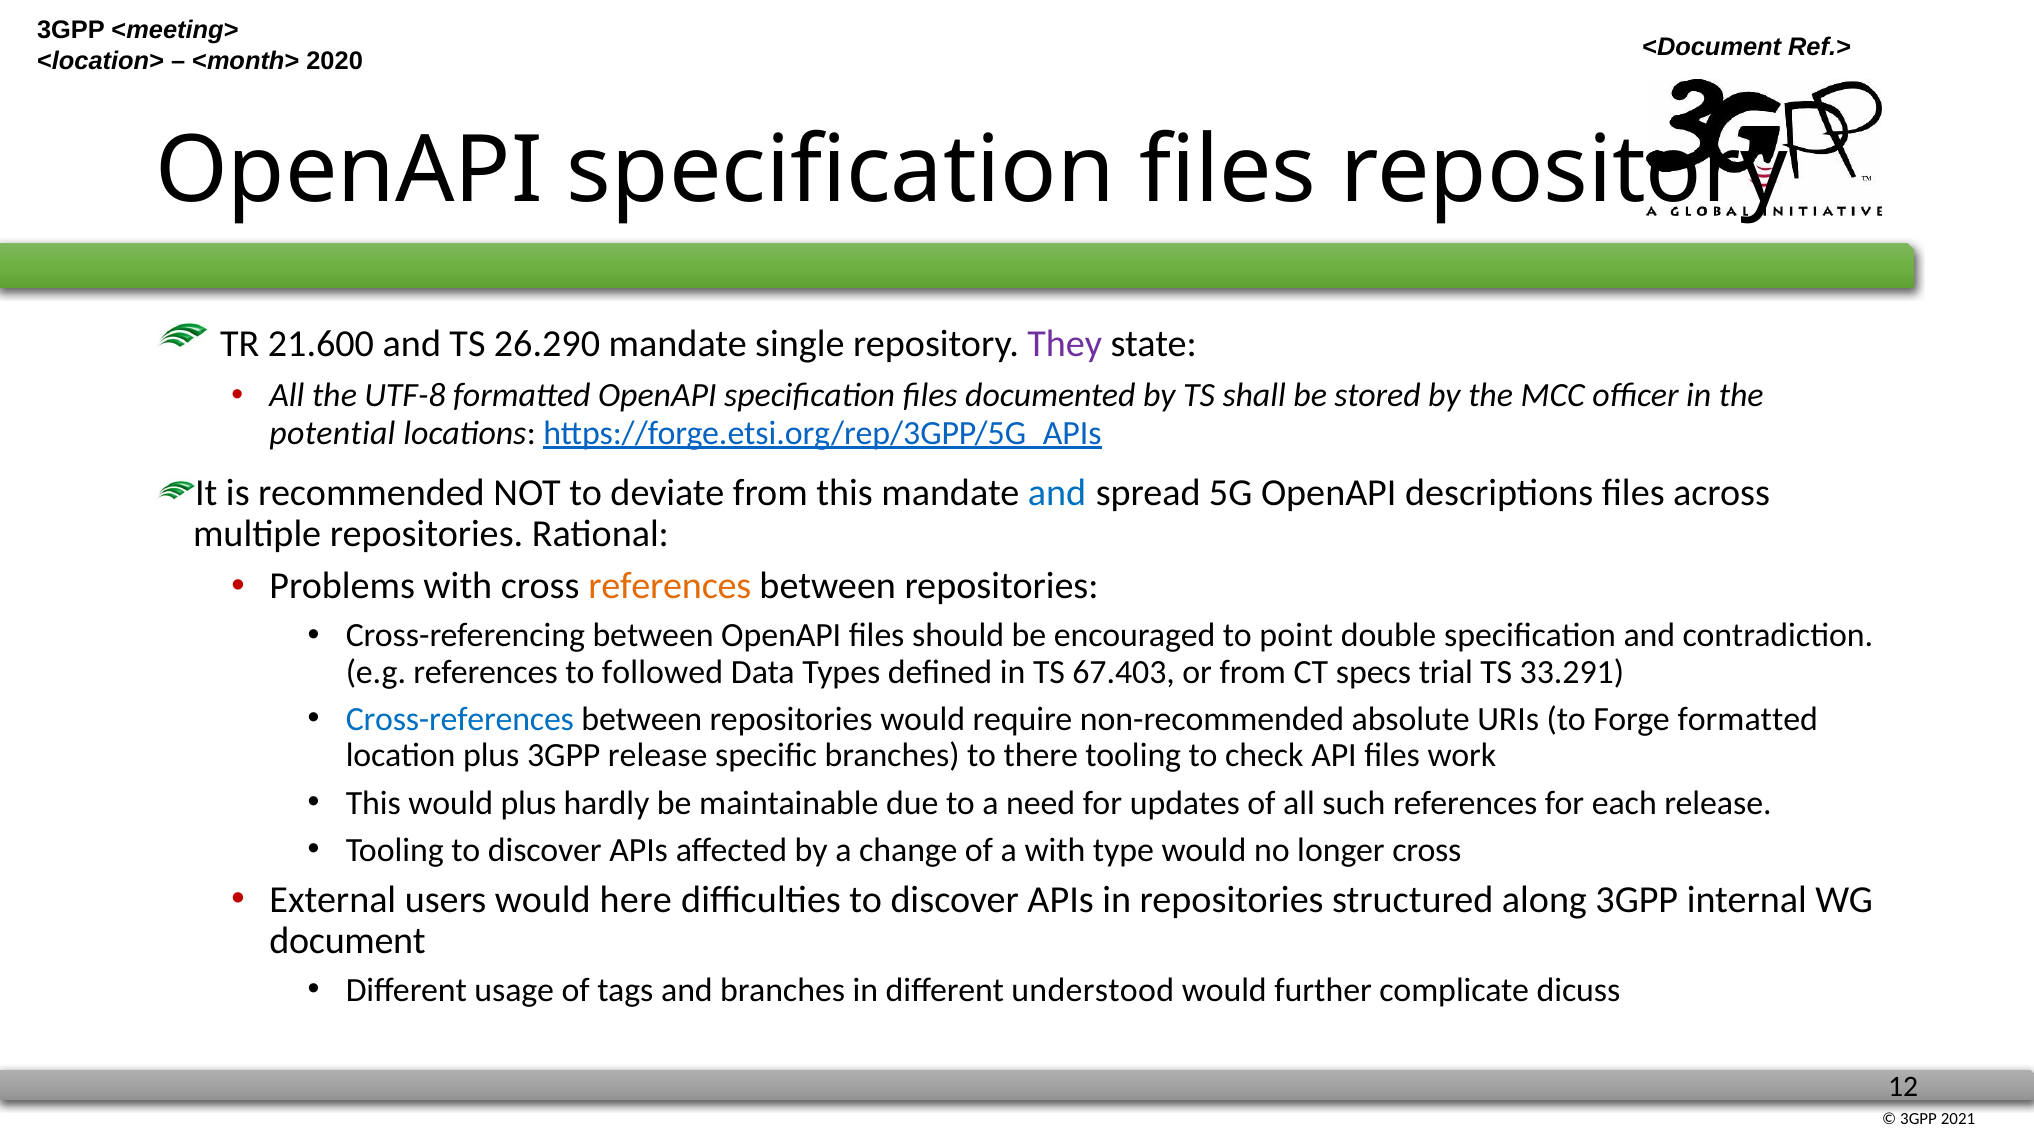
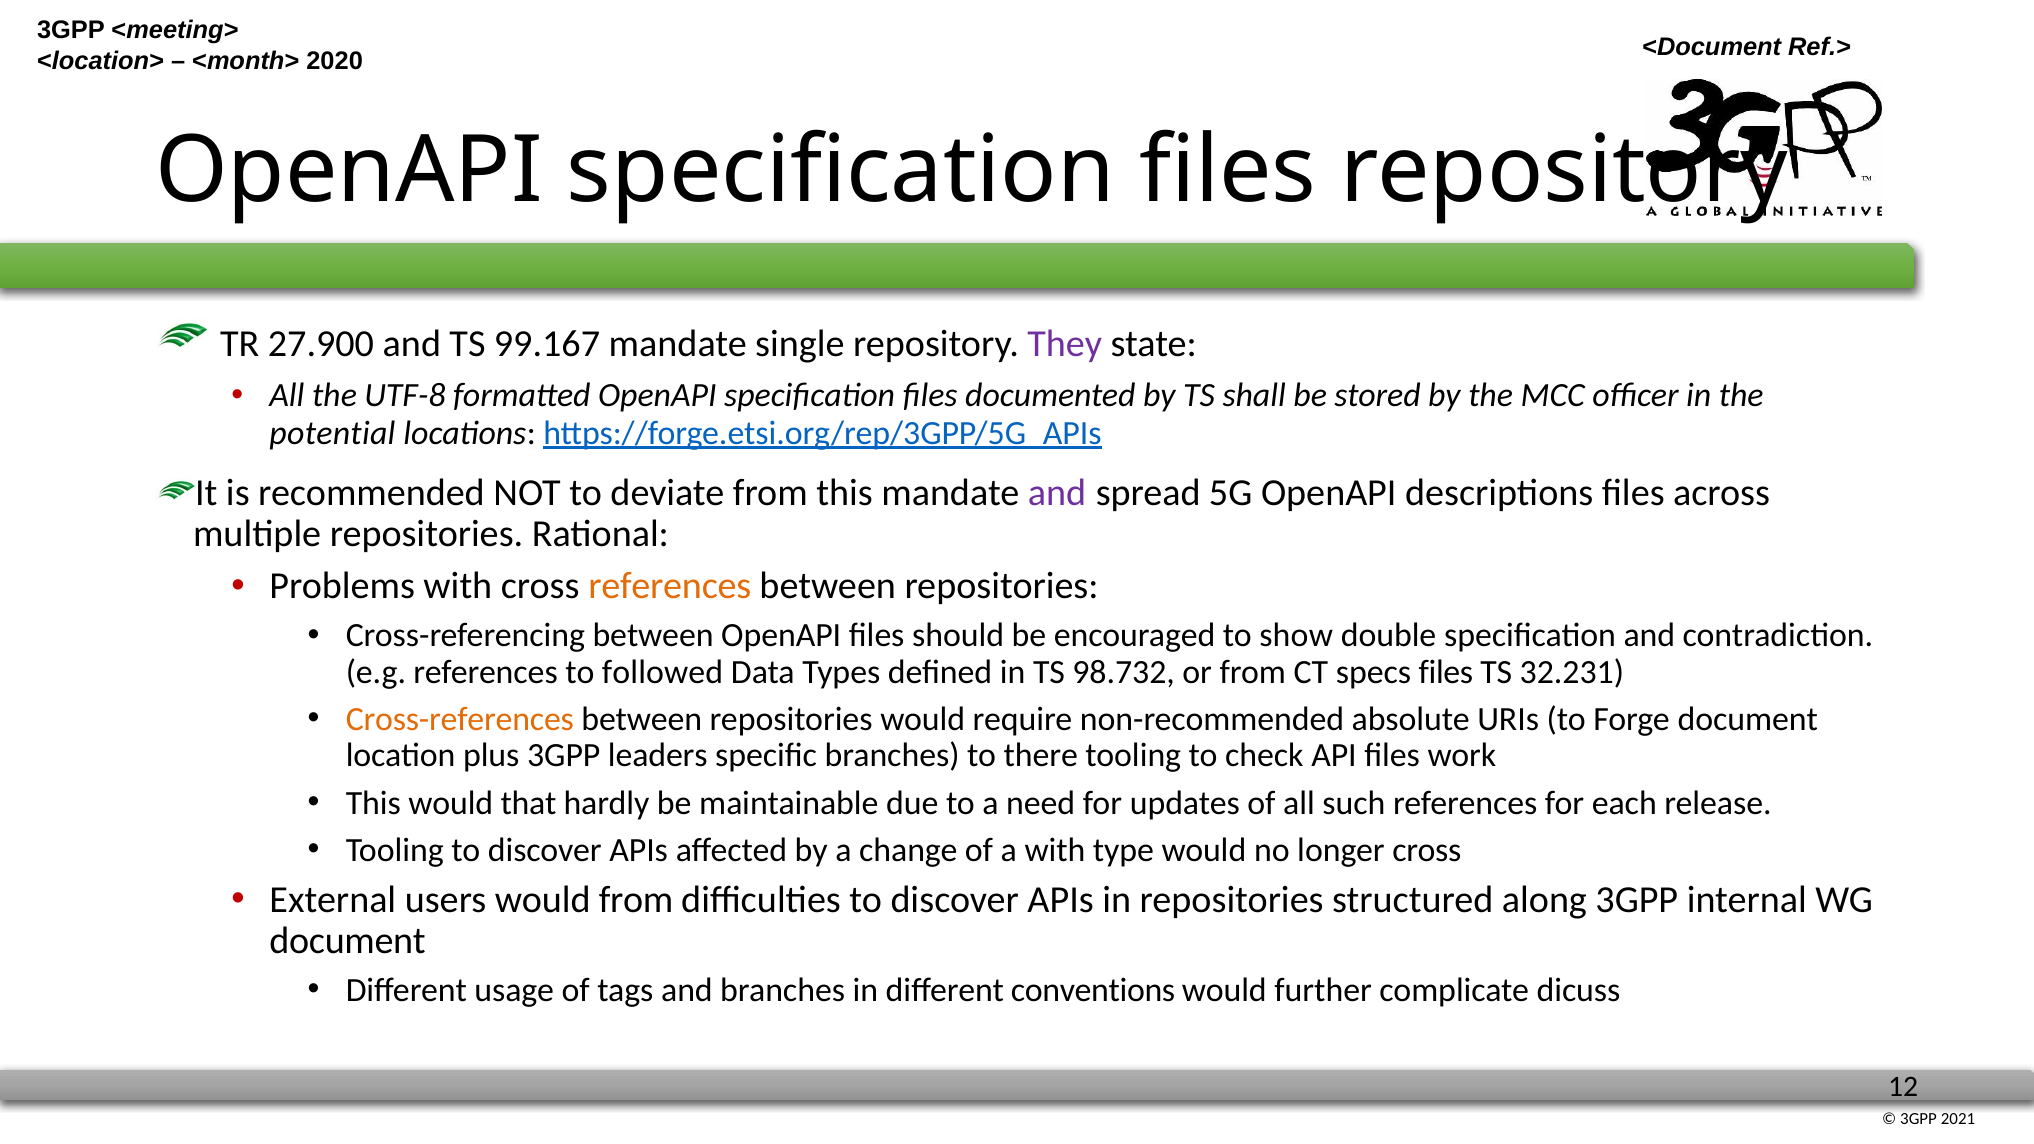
21.600: 21.600 -> 27.900 (321, 344)
26.290: 26.290 -> 99.167 (547, 344)
and colour: blue -> purple (1057, 493)
point: point -> show (1296, 636)
67.403: 67.403 -> 98.732 (1124, 672)
specs trial: trial -> files (1446, 672)
33.291: 33.291 -> 32.231 (1572, 672)
Cross-references colour: blue -> orange (460, 719)
Forge formatted: formatted -> document (1748, 719)
3GPP release: release -> leaders (658, 756)
would plus: plus -> that (529, 803)
would here: here -> from (636, 900)
understood: understood -> conventions (1093, 990)
